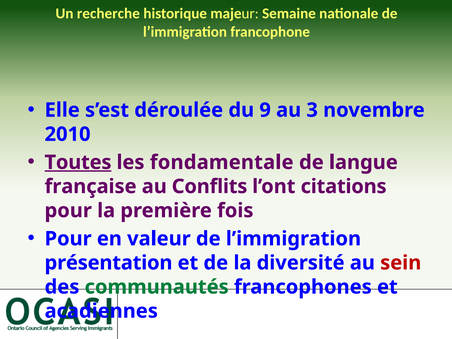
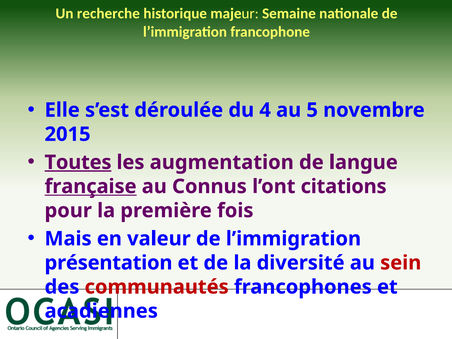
9: 9 -> 4 (265, 110)
3: 3 -> 5 (312, 110)
2010: 2010 -> 2015 (68, 134)
fondamentale: fondamentale -> augmentation (222, 162)
française underline: none -> present (91, 186)
Conflits: Conflits -> Connus (209, 186)
Pour: Pour -> Mais (68, 239)
communautés colour: green -> red (157, 287)
